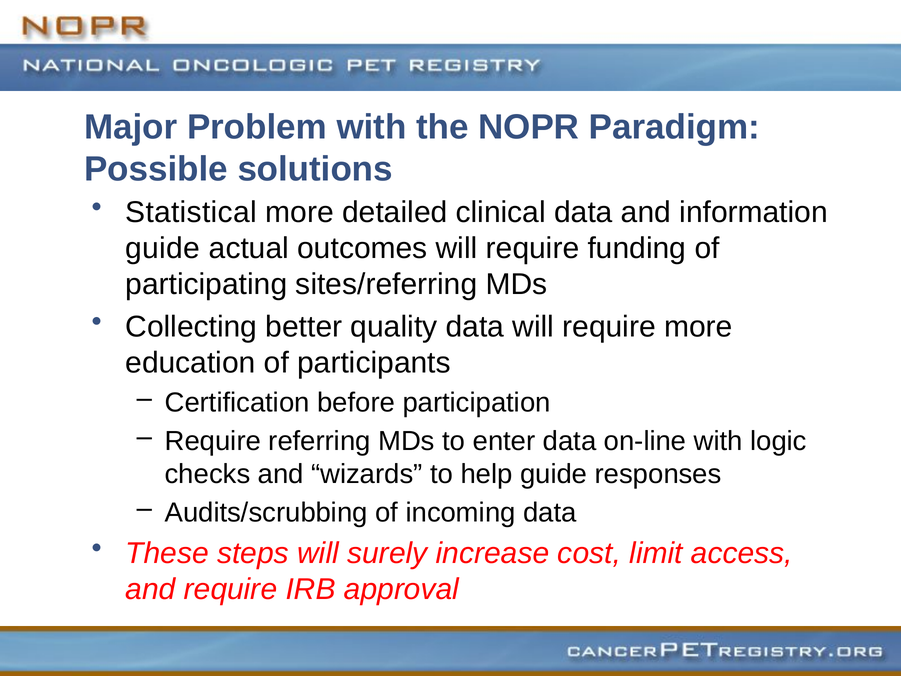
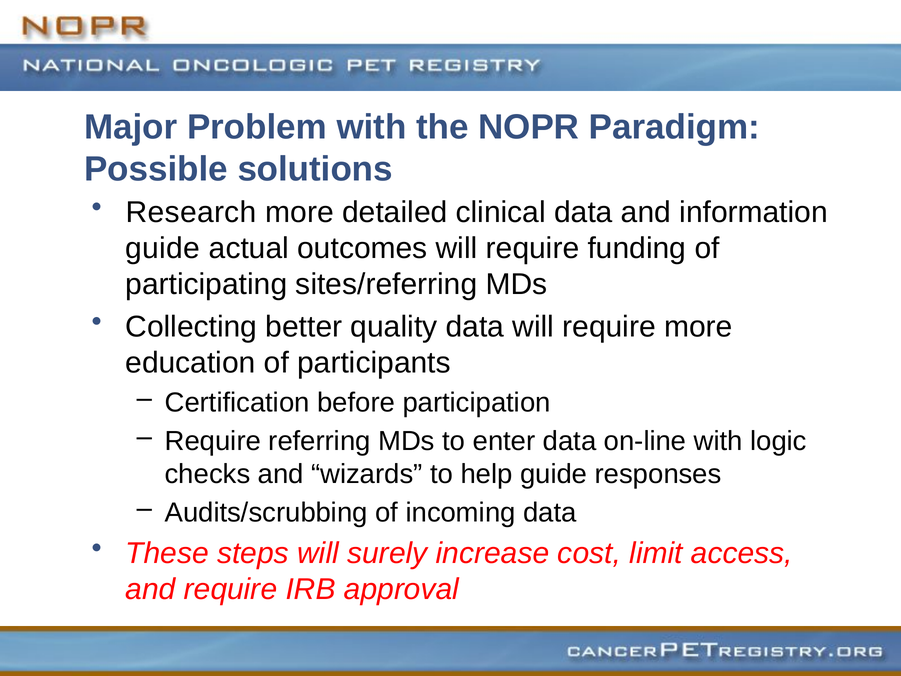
Statistical: Statistical -> Research (191, 212)
